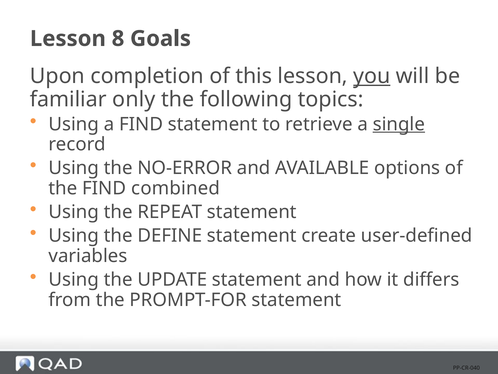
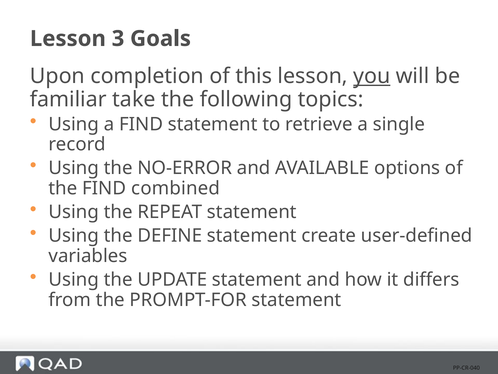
8: 8 -> 3 (118, 39)
only: only -> take (134, 99)
single underline: present -> none (399, 124)
